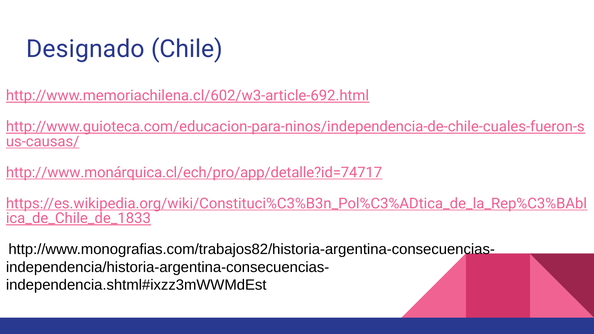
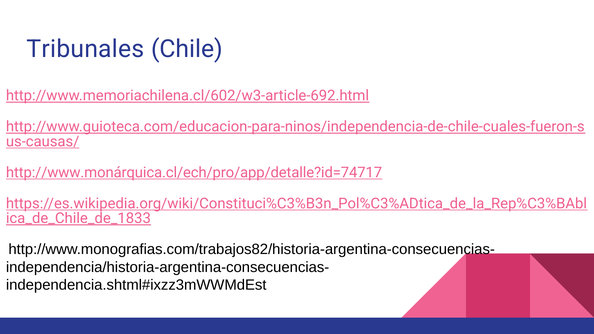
Designado: Designado -> Tribunales (85, 49)
